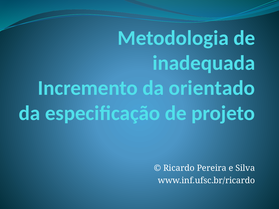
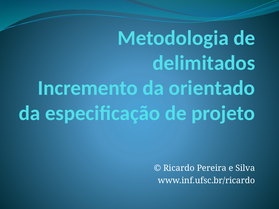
inadequada: inadequada -> delimitados (204, 63)
